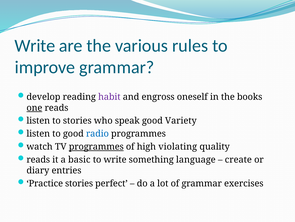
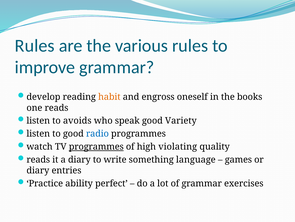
Write: Write -> Rules (35, 46)
habit colour: purple -> orange (109, 97)
one underline: present -> none (34, 107)
to stories: stories -> avoids (77, 120)
a basic: basic -> diary (79, 159)
create: create -> games (238, 159)
Practice stories: stories -> ability (79, 183)
